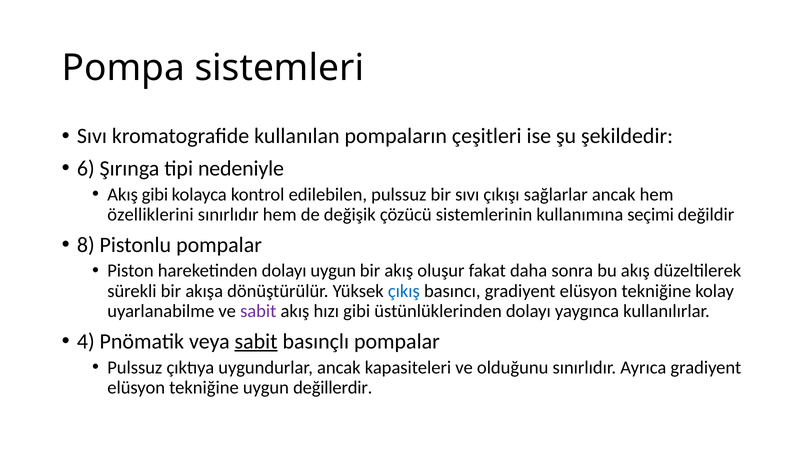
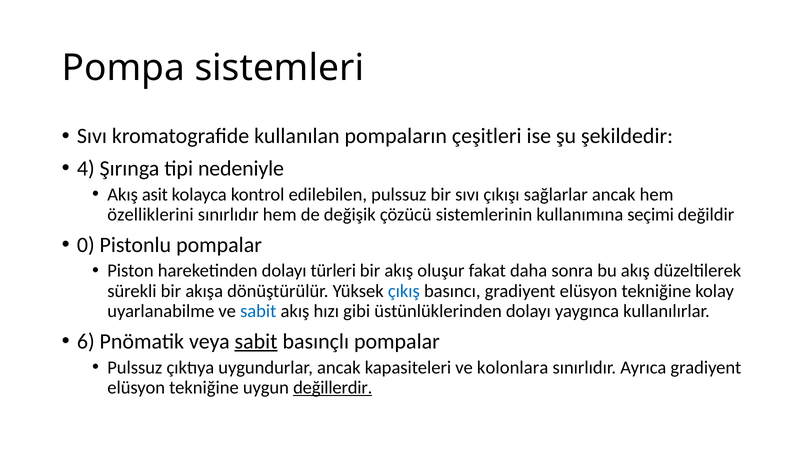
6: 6 -> 4 (86, 168)
Akış gibi: gibi -> asit (155, 194)
8: 8 -> 0 (86, 245)
dolayı uygun: uygun -> türleri (333, 271)
sabit colour: purple -> blue (258, 311)
4: 4 -> 6 (86, 341)
olduğunu: olduğunu -> kolonlara (513, 367)
değillerdir underline: none -> present (333, 387)
